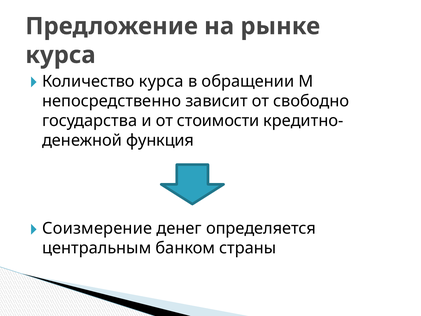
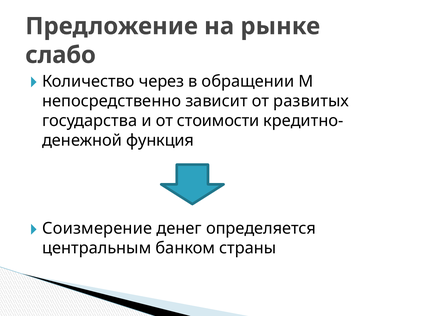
курса: курса -> слабо (61, 55)
Количество курса: курса -> через (161, 81)
свободно: свободно -> развитых (311, 101)
